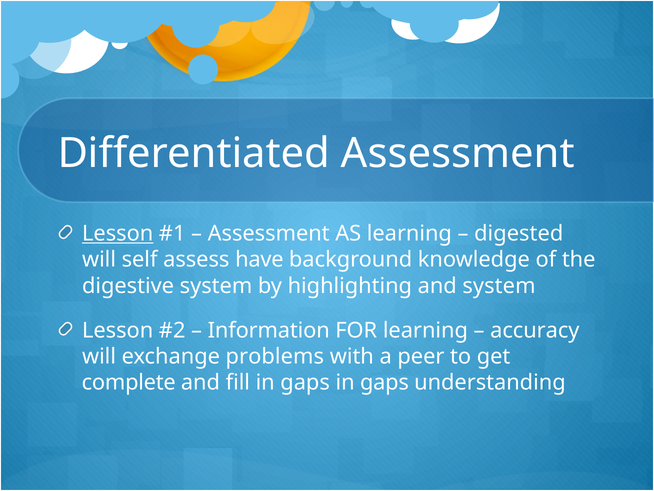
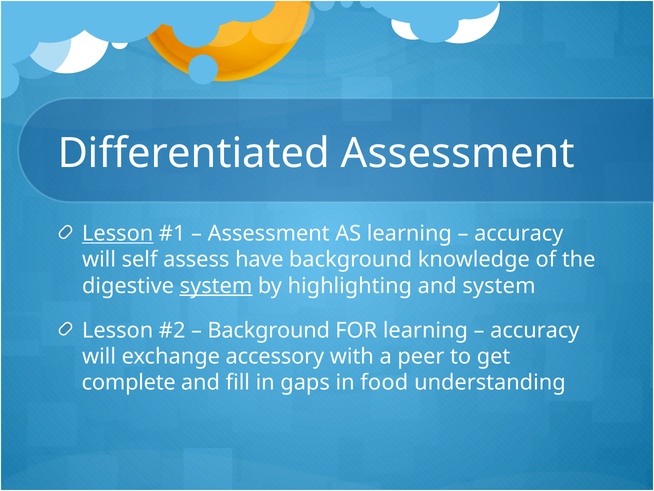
digested: digested -> accuracy (519, 233)
system underline: none -> present (216, 286)
Information: Information -> Background (269, 330)
problems: problems -> accessory (275, 356)
gaps in gaps: gaps -> food (384, 382)
